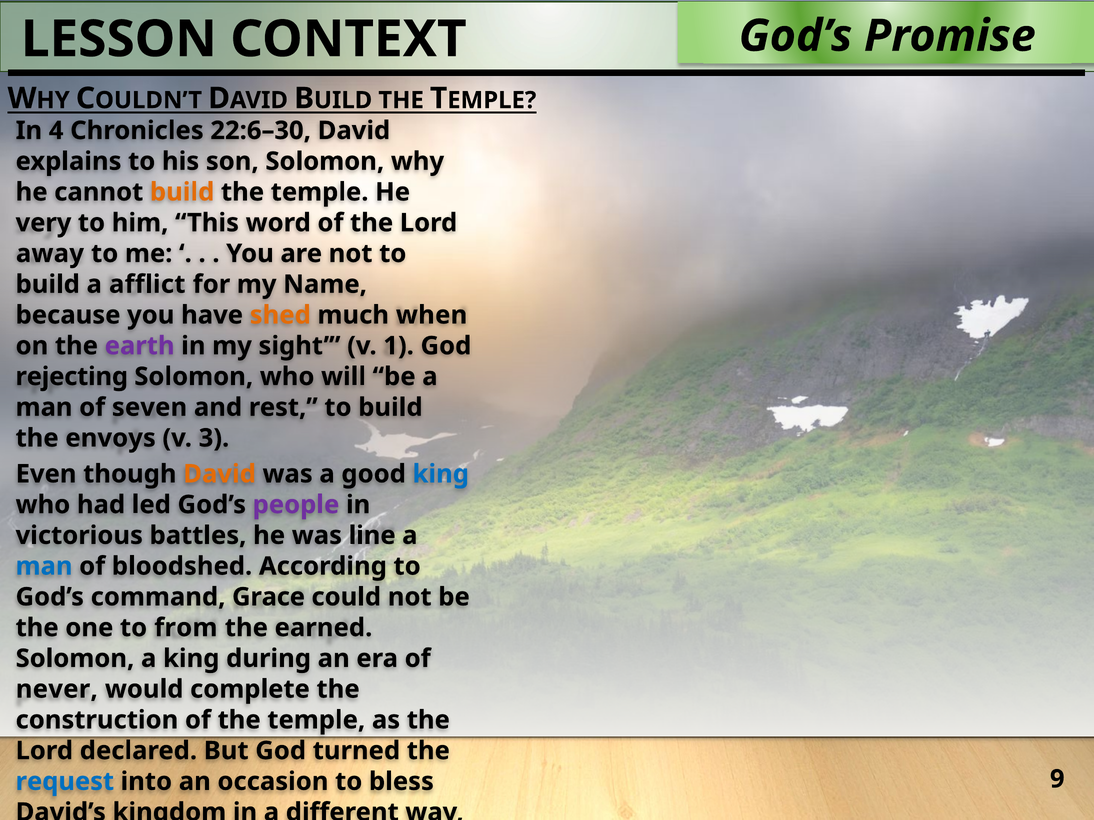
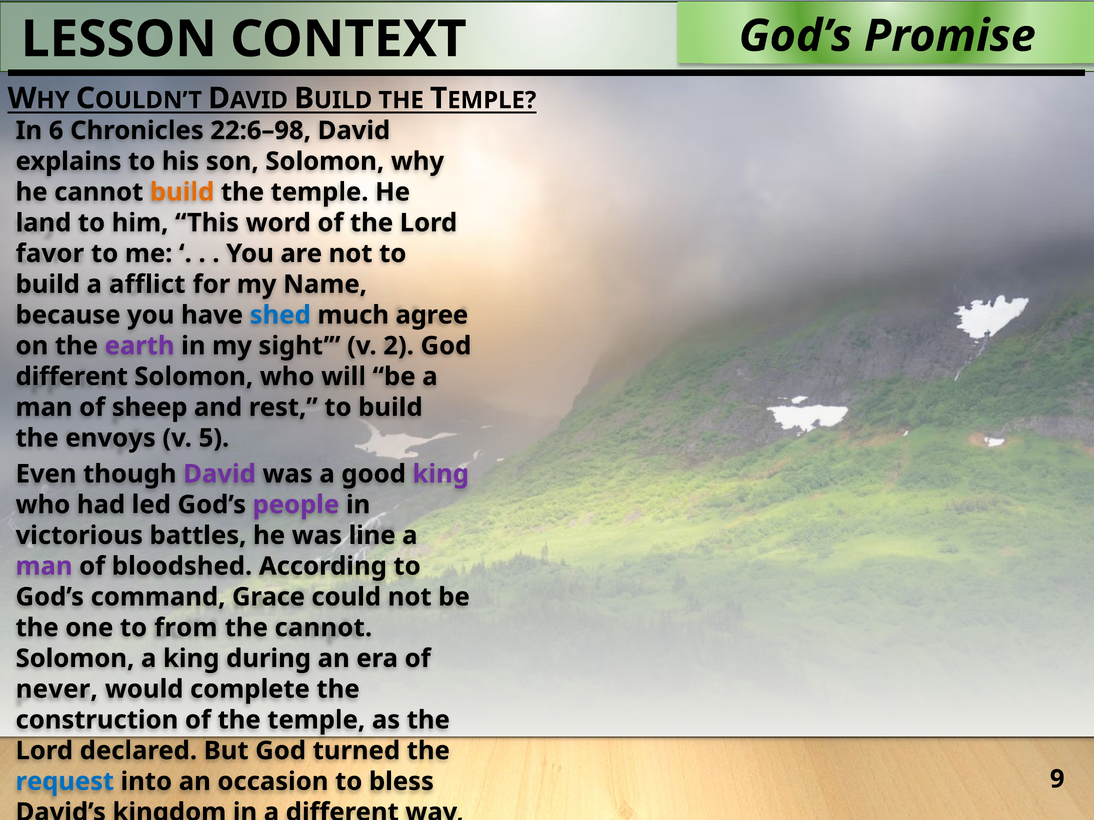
4: 4 -> 6 (56, 131)
22:6–30: 22:6–30 -> 22:6–98 (261, 131)
very: very -> land (43, 223)
away: away -> favor (50, 254)
shed colour: orange -> blue (280, 315)
when: when -> agree (432, 315)
1: 1 -> 2 (399, 346)
rejecting: rejecting -> different (72, 377)
seven: seven -> sheep (150, 408)
3: 3 -> 5 (214, 438)
David colour: orange -> purple (220, 474)
king colour: blue -> purple (441, 474)
man colour: blue -> purple (44, 567)
the earned: earned -> cannot (323, 628)
